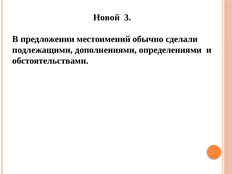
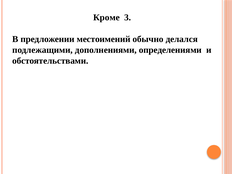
Новой: Новой -> Кроме (106, 17)
сделали: сделали -> делался (182, 39)
